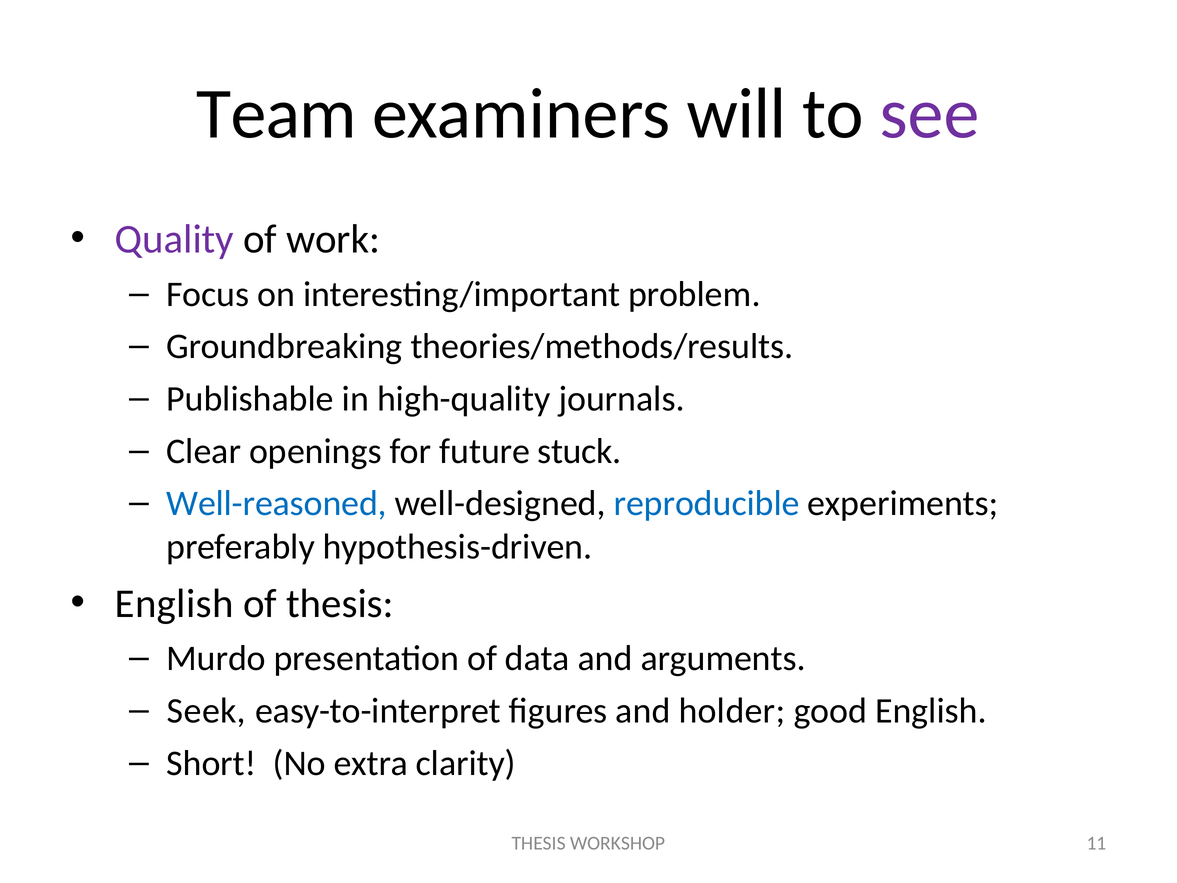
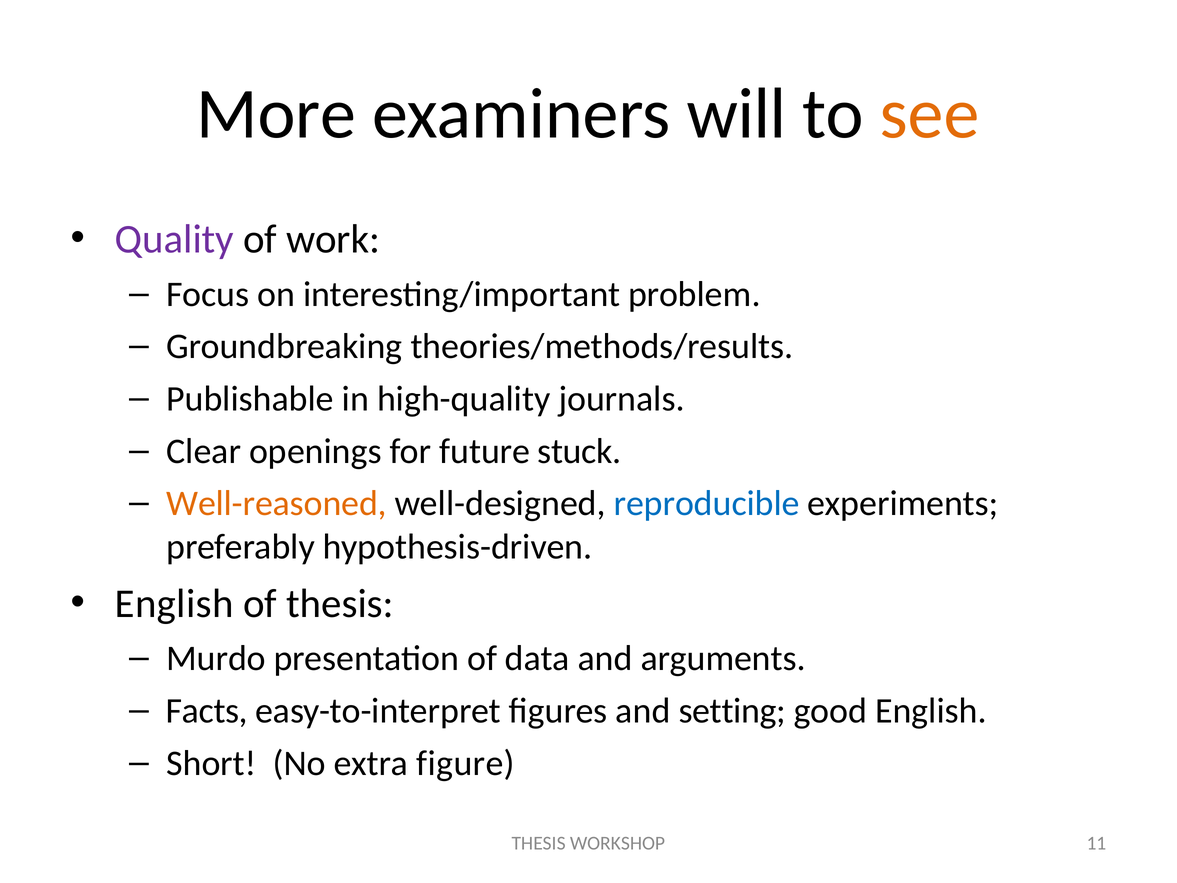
Team: Team -> More (276, 114)
see colour: purple -> orange (930, 114)
Well-reasoned colour: blue -> orange (277, 503)
Seek: Seek -> Facts (207, 711)
holder: holder -> setting (732, 711)
clarity: clarity -> figure (466, 763)
